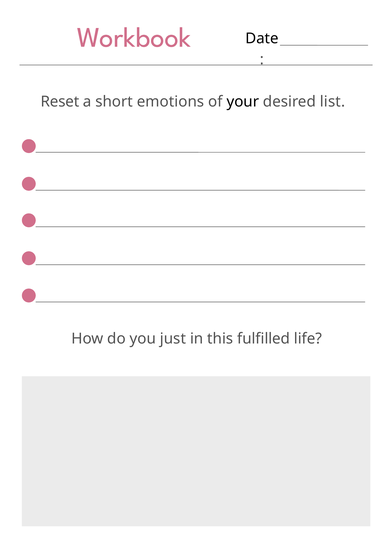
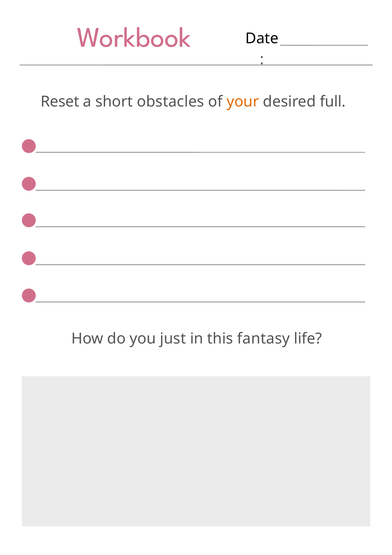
emotions: emotions -> obstacles (170, 102)
your colour: black -> orange (243, 102)
list: list -> full (333, 102)
fulfilled: fulfilled -> fantasy (264, 339)
